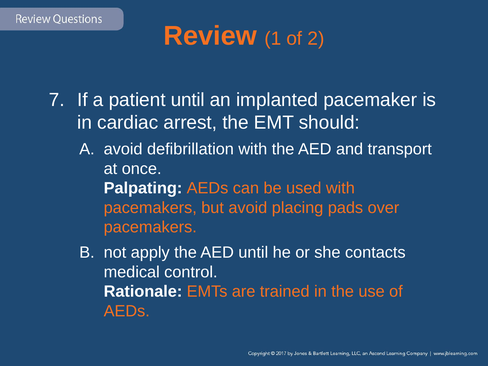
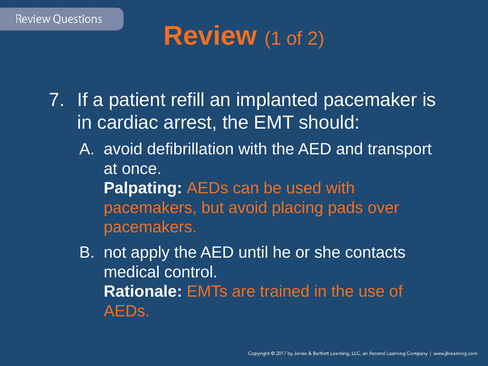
patient until: until -> refill (188, 100)
